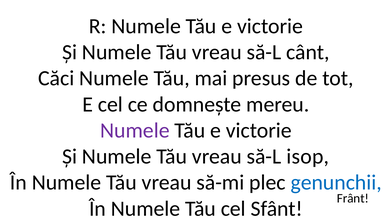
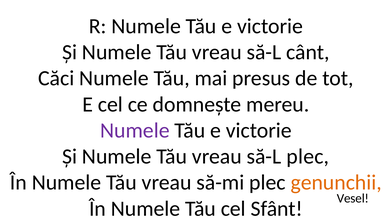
să-L isop: isop -> plec (308, 157)
genunchii colour: blue -> orange (336, 183)
Frânt: Frânt -> Vesel (353, 199)
